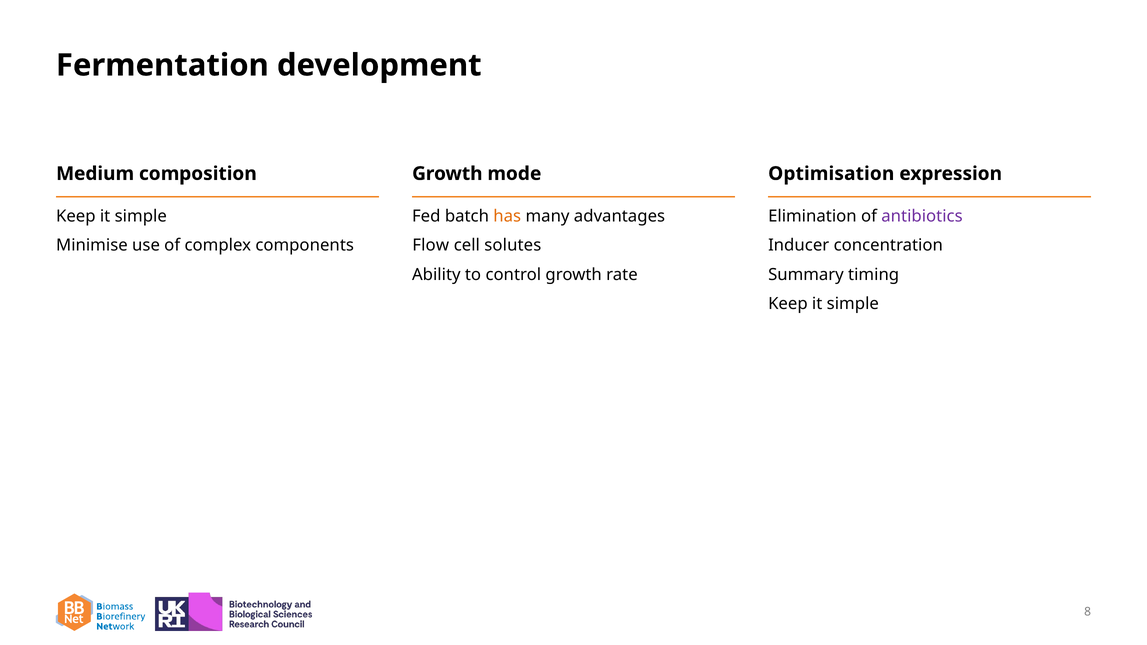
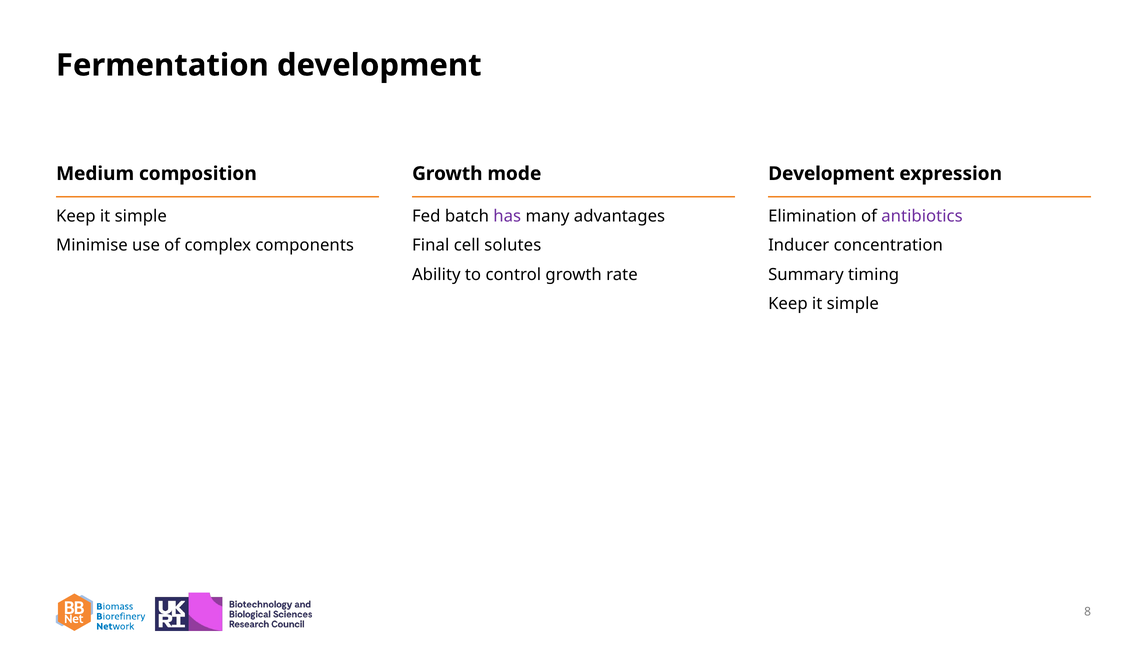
Optimisation: Optimisation -> Development (831, 174)
has colour: orange -> purple (507, 216)
Flow: Flow -> Final (431, 246)
